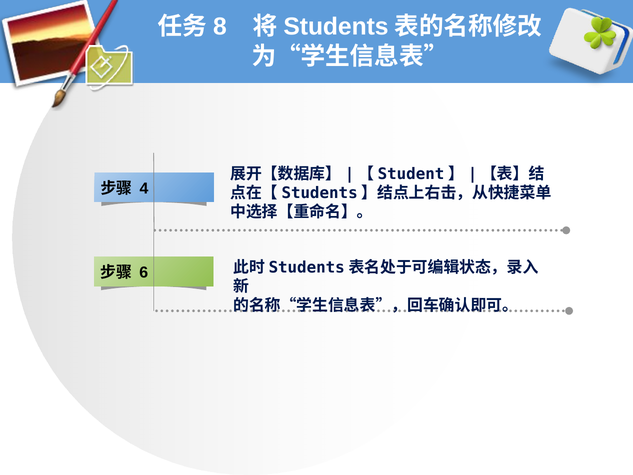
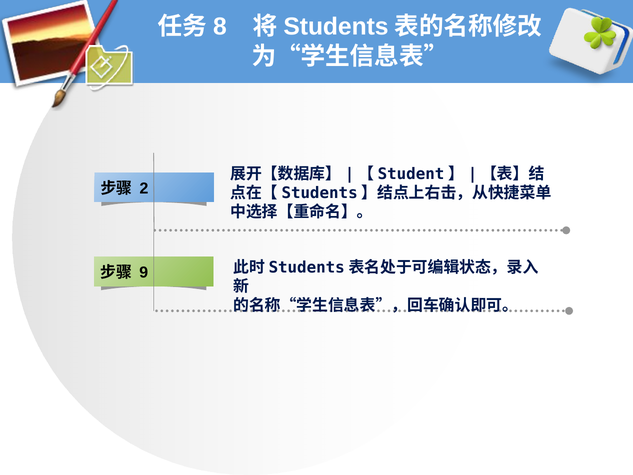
4: 4 -> 2 (144, 188)
6: 6 -> 9 (144, 272)
